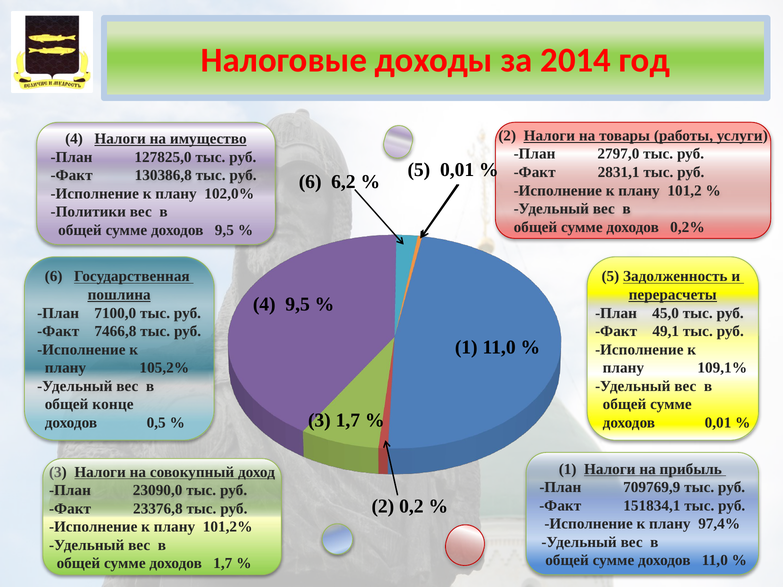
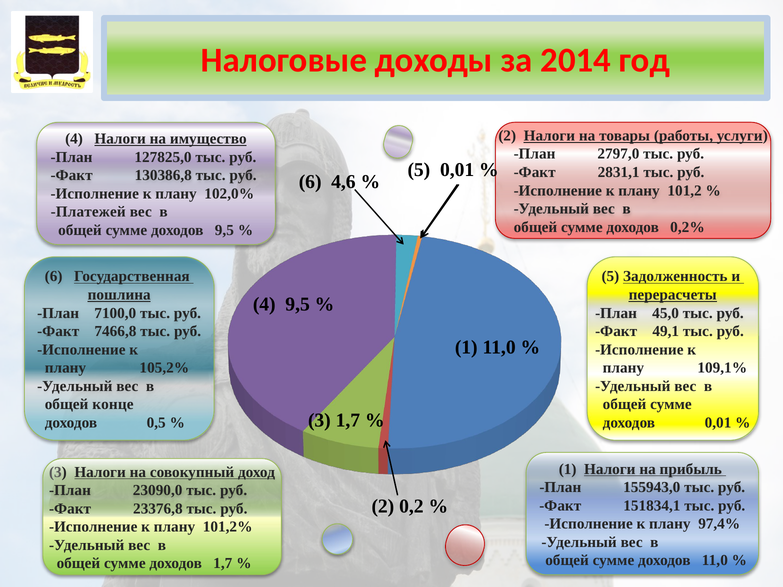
6,2: 6,2 -> 4,6 (343, 182)
Политики: Политики -> Платежей (88, 212)
709769,9: 709769,9 -> 155943,0 (652, 487)
